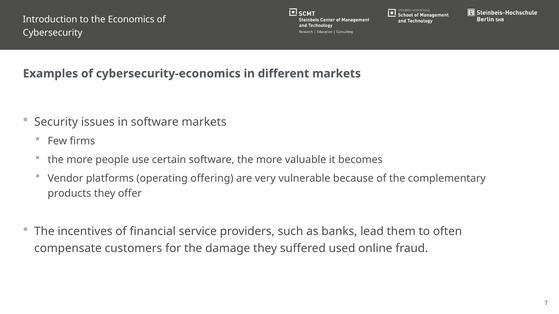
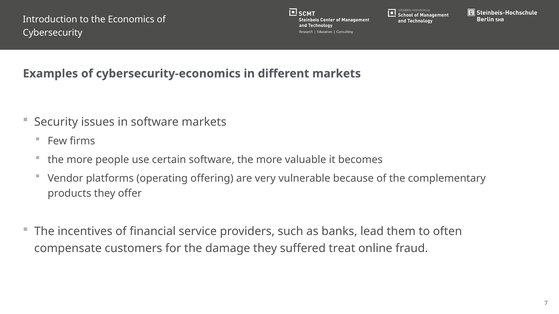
used: used -> treat (342, 249)
